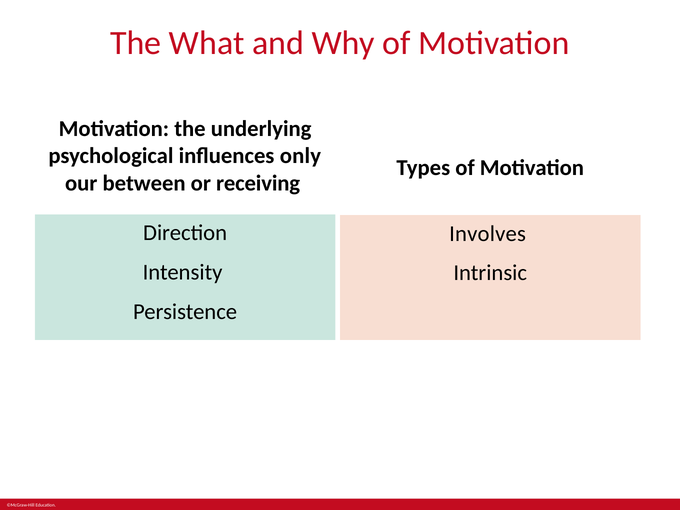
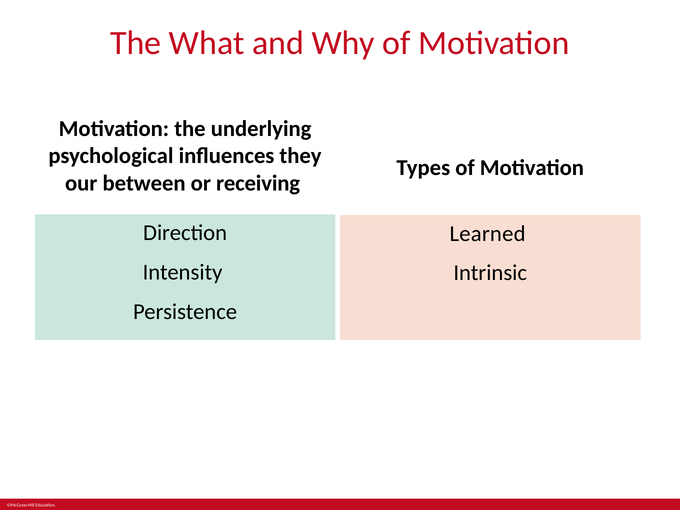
only: only -> they (301, 156)
Involves: Involves -> Learned (488, 234)
